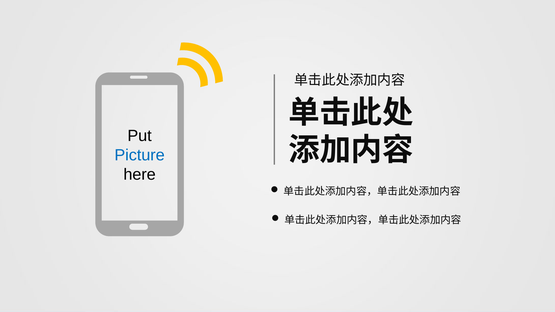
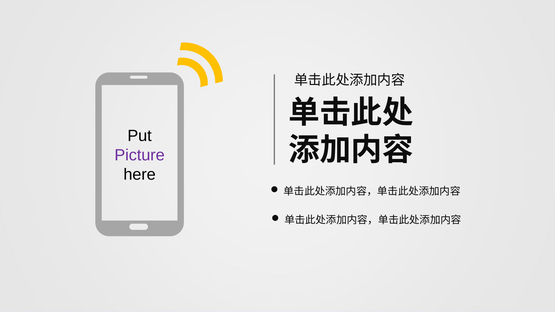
Picture colour: blue -> purple (140, 155)
